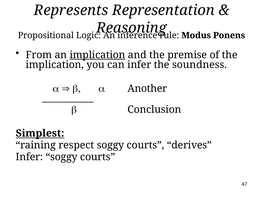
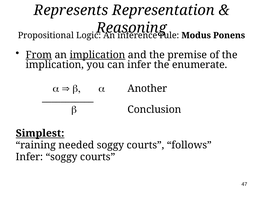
From underline: none -> present (39, 55)
soundness: soundness -> enumerate (200, 65)
respect: respect -> needed (76, 145)
derives: derives -> follows (189, 145)
